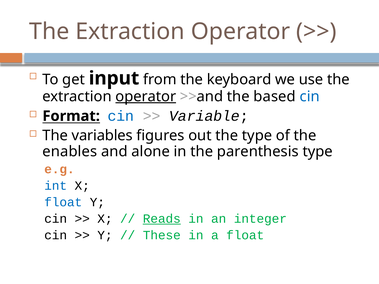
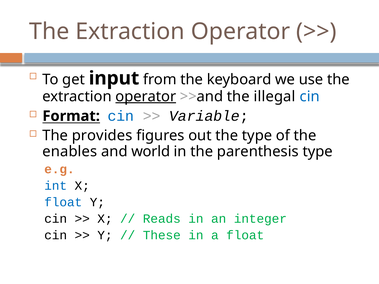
based: based -> illegal (275, 97)
variables: variables -> provides (102, 136)
alone: alone -> world (151, 152)
Reads underline: present -> none (162, 219)
